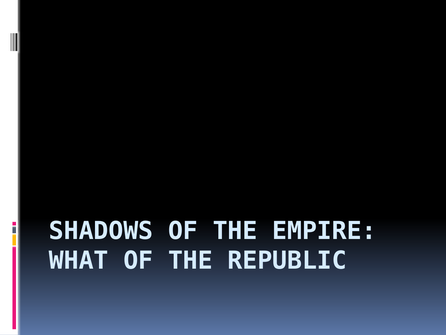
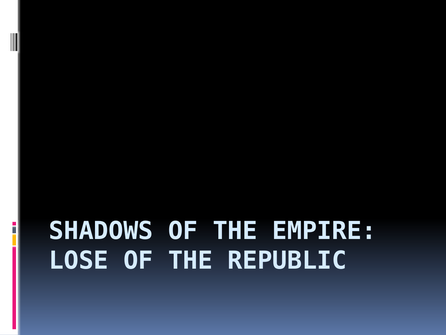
WHAT: WHAT -> LOSE (79, 260)
